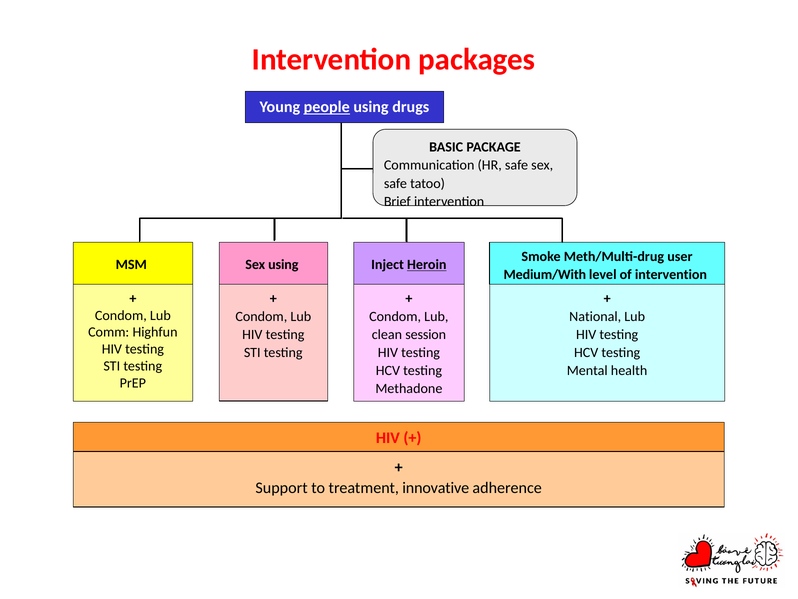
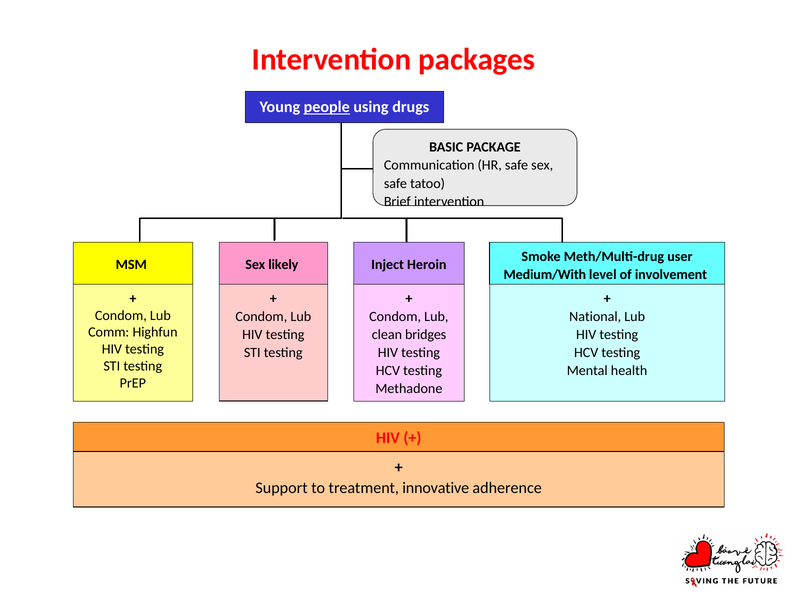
Sex using: using -> likely (283, 265)
Heroin underline: present -> none (427, 265)
of intervention: intervention -> involvement (671, 274)
session: session -> bridges (426, 334)
